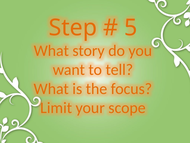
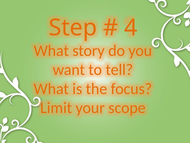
5: 5 -> 4 (131, 28)
